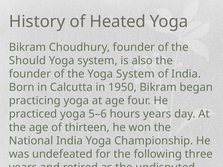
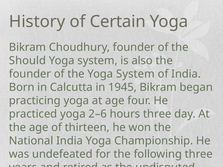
Heated: Heated -> Certain (118, 22)
1950: 1950 -> 1945 (122, 87)
5–6: 5–6 -> 2–6 (98, 114)
hours years: years -> three (157, 114)
